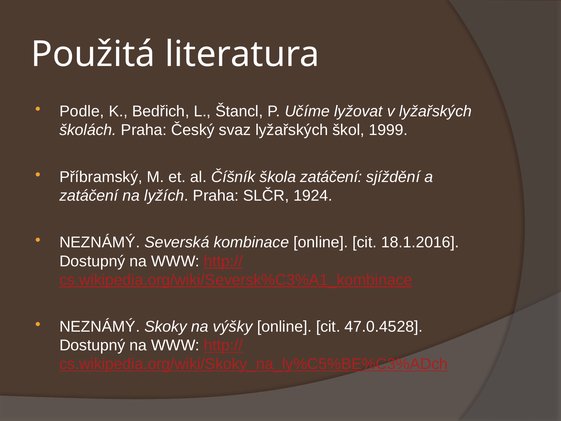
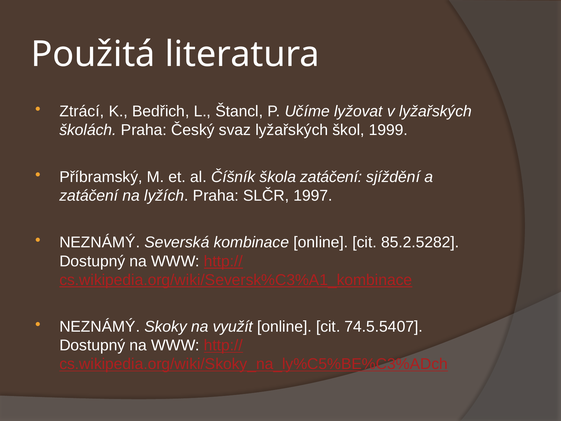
Podle: Podle -> Ztrácí (82, 111)
1924: 1924 -> 1997 (313, 196)
18.1.2016: 18.1.2016 -> 85.2.5282 (420, 242)
výšky: výšky -> využít (233, 327)
47.0.4528: 47.0.4528 -> 74.5.5407 (384, 327)
